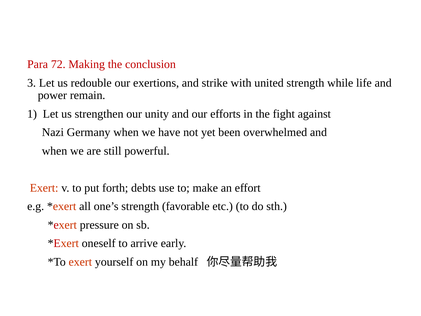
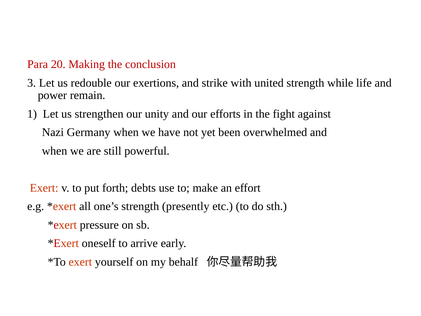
72: 72 -> 20 (58, 64)
favorable: favorable -> presently (186, 206)
